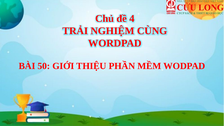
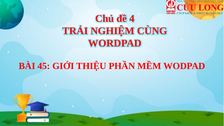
50: 50 -> 45 (44, 66)
